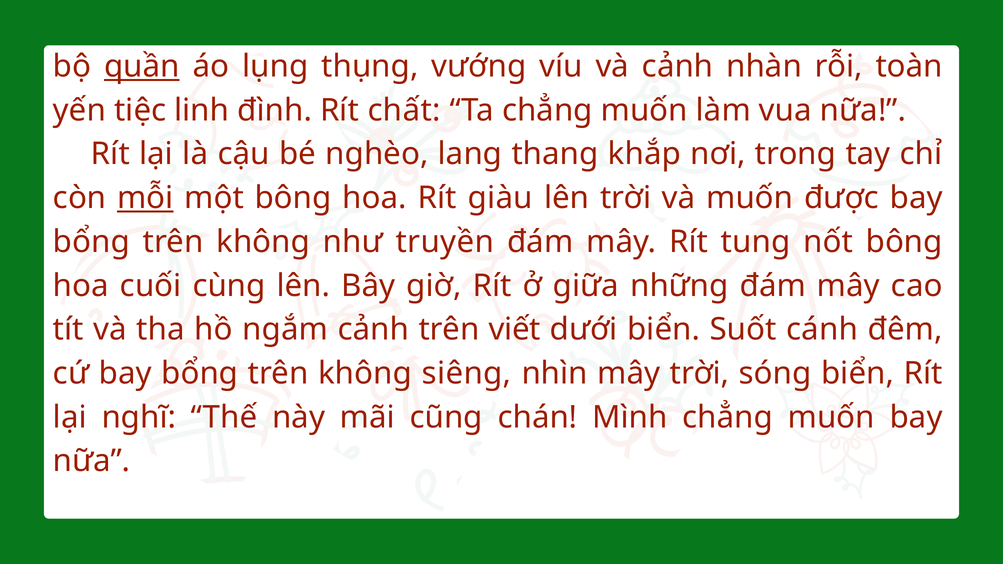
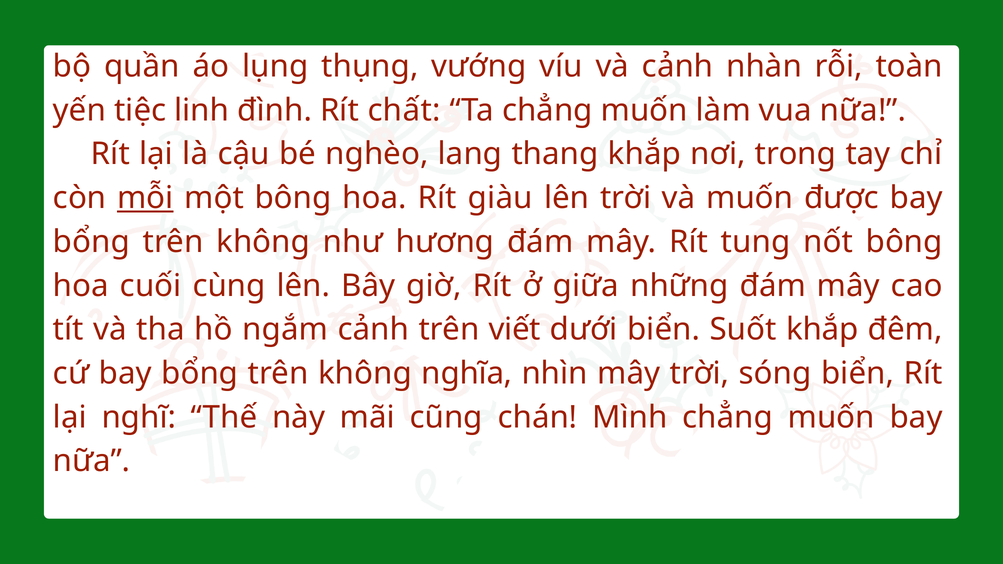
quần underline: present -> none (142, 66)
truyền: truyền -> hương (445, 242)
Suốt cánh: cánh -> khắp (822, 330)
siêng: siêng -> nghĩa (467, 373)
